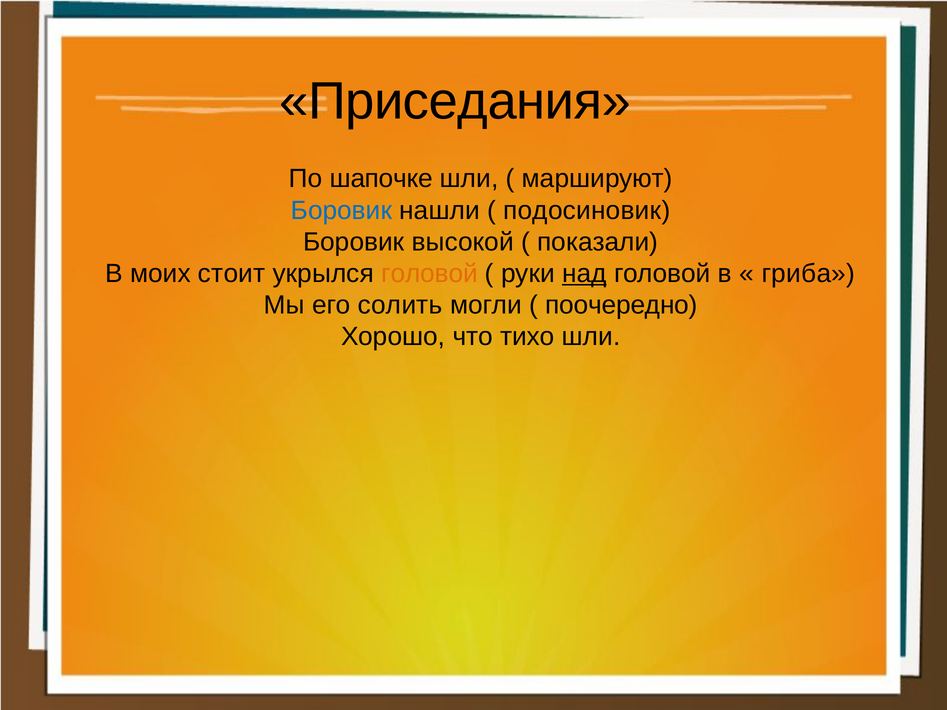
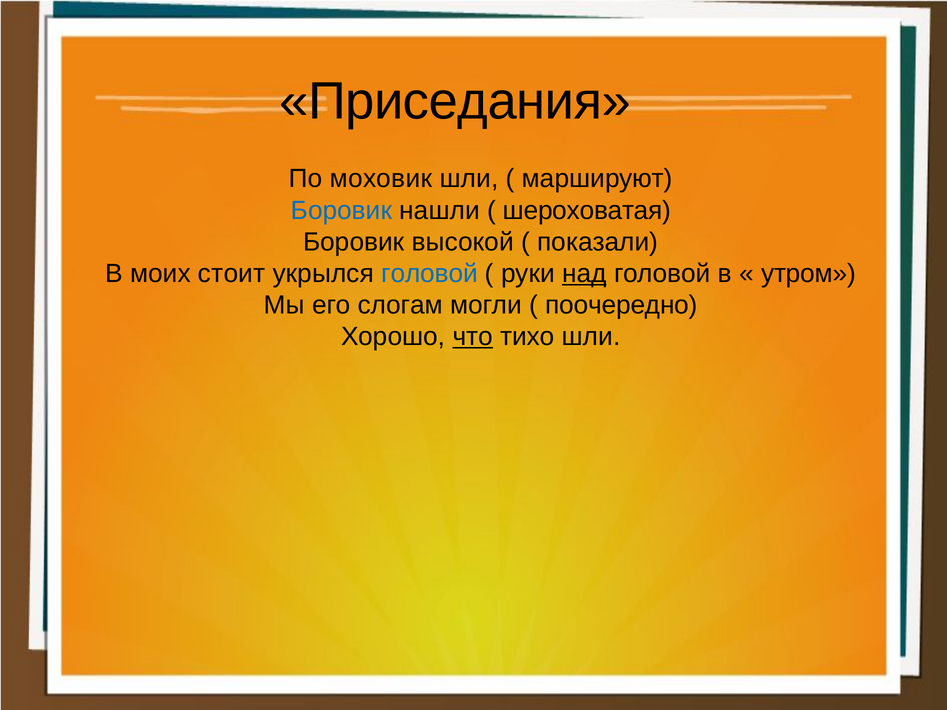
шапочке: шапочке -> моховик (381, 179)
подосиновик: подосиновик -> шероховатая (587, 210)
головой colour: orange -> blue (429, 274)
гриба: гриба -> утром (809, 274)
солить: солить -> слогам (400, 305)
что underline: none -> present (473, 337)
